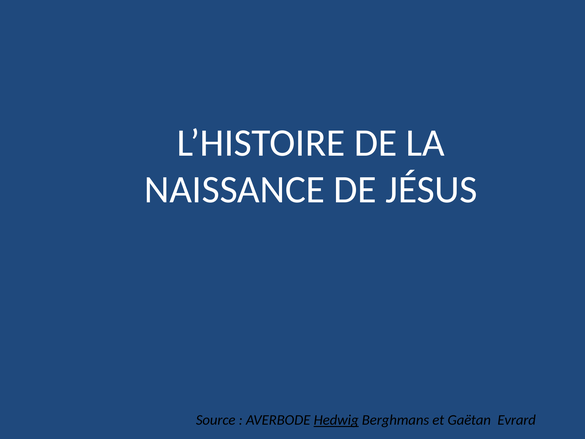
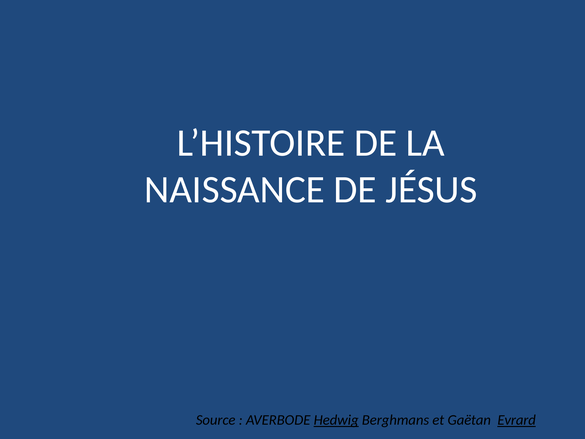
Evrard underline: none -> present (517, 420)
